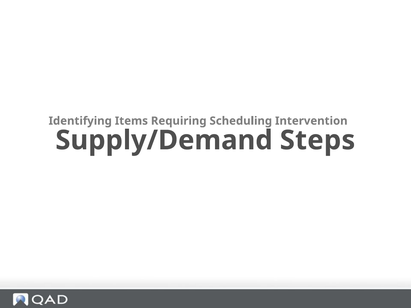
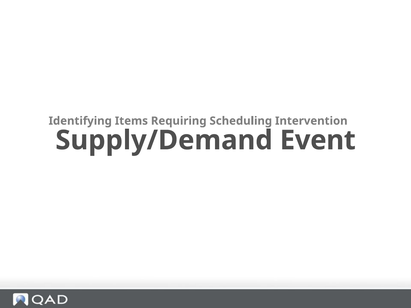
Steps: Steps -> Event (318, 140)
